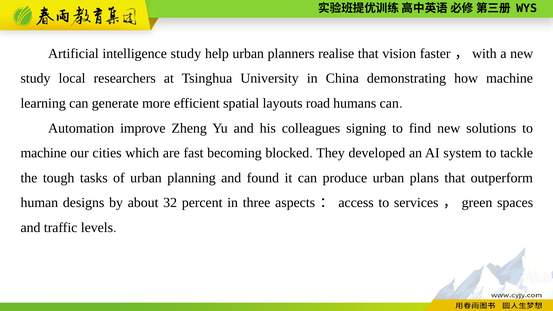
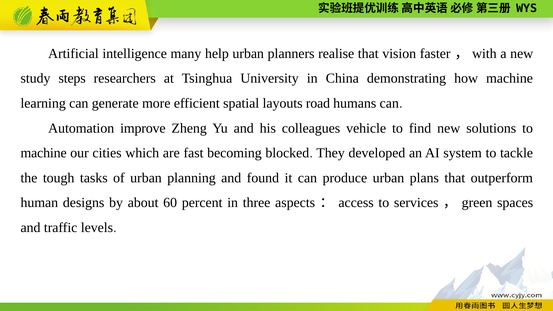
intelligence study: study -> many (186, 53)
local: local -> steps (72, 78)
signing: signing -> vehicle (366, 128)
32: 32 -> 60 (170, 203)
